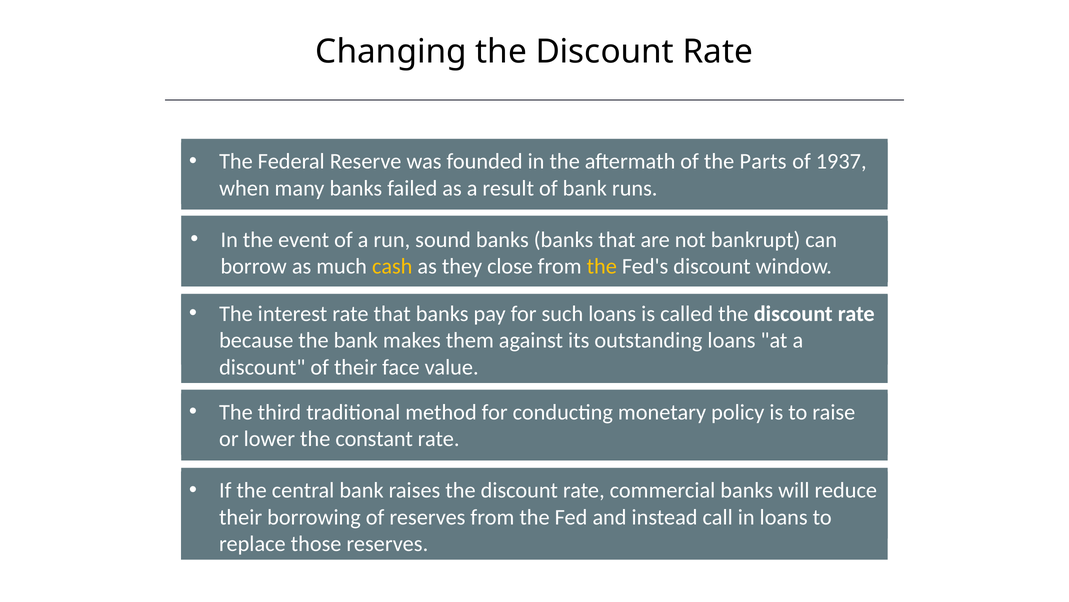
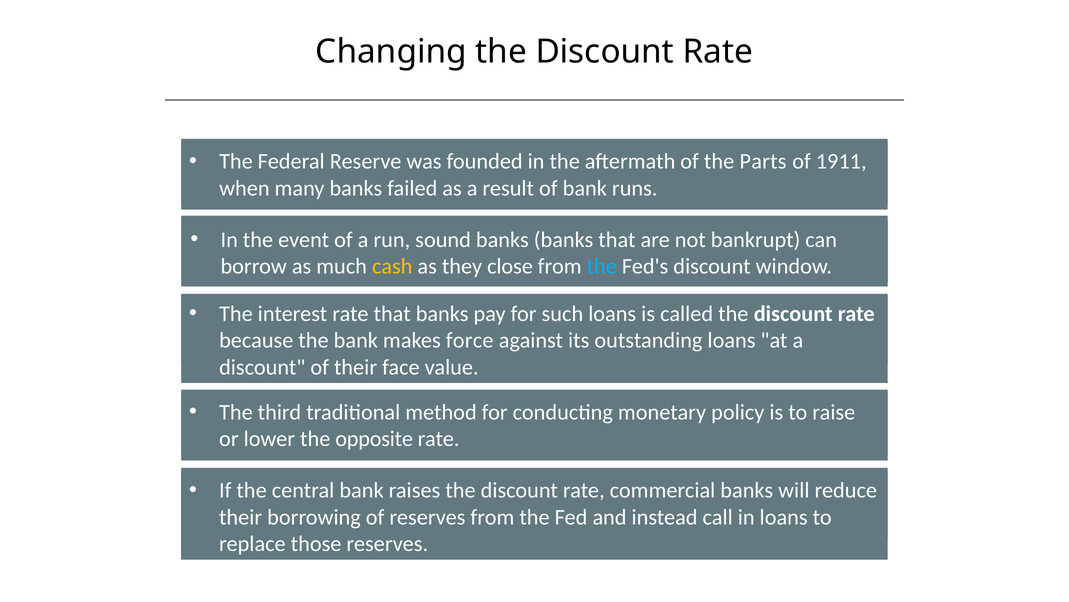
1937: 1937 -> 1911 (841, 161)
the colour: yellow -> light blue (602, 266)
them: them -> force (470, 340)
constant: constant -> opposite (374, 439)
